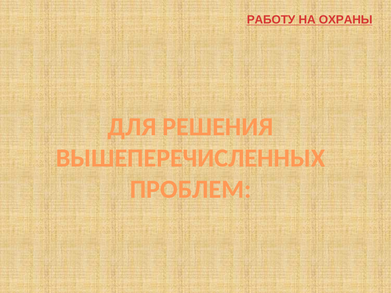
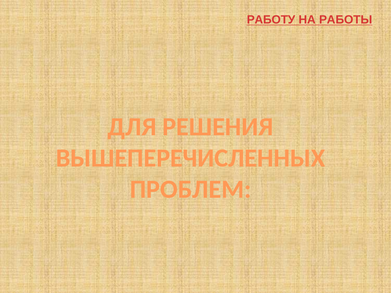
ОХРАНЫ: ОХРАНЫ -> РАБОТЫ (346, 20)
